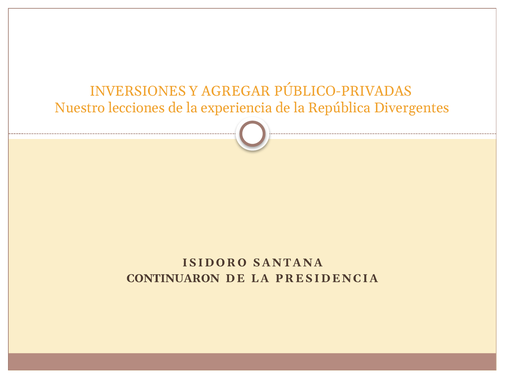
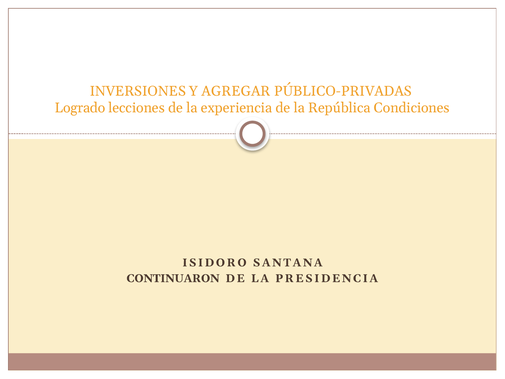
Nuestro: Nuestro -> Logrado (80, 108)
Divergentes: Divergentes -> Condiciones (412, 108)
